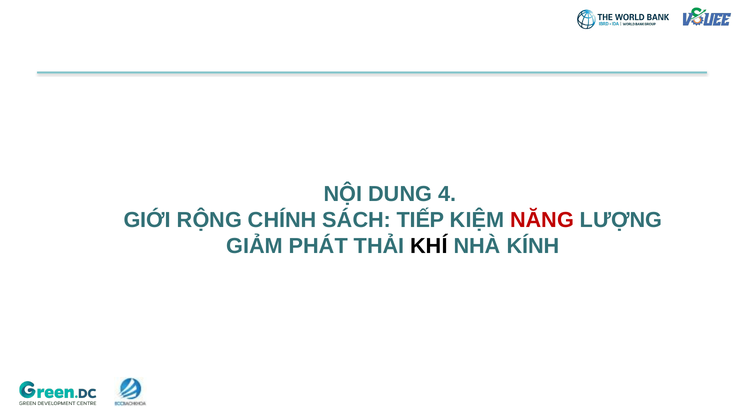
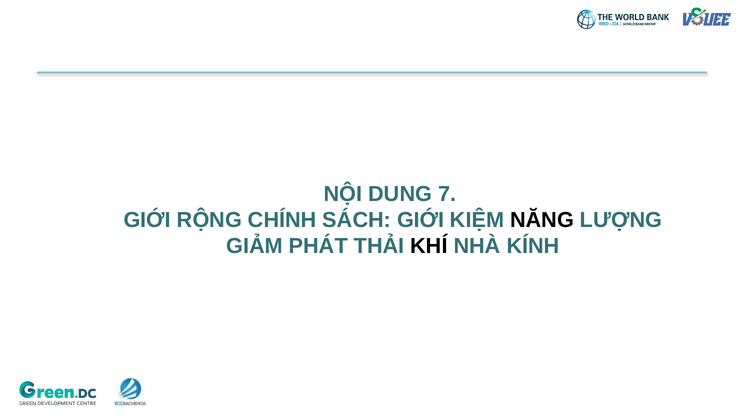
4: 4 -> 7 (447, 194)
SÁCH TIẾP: TIẾP -> GIỚI (421, 220)
NĂNG colour: red -> black (542, 220)
